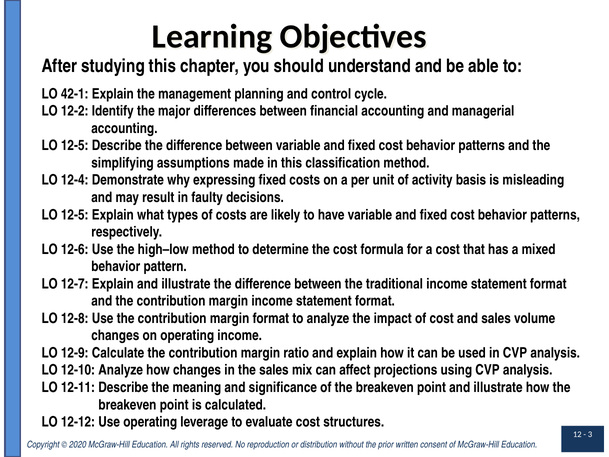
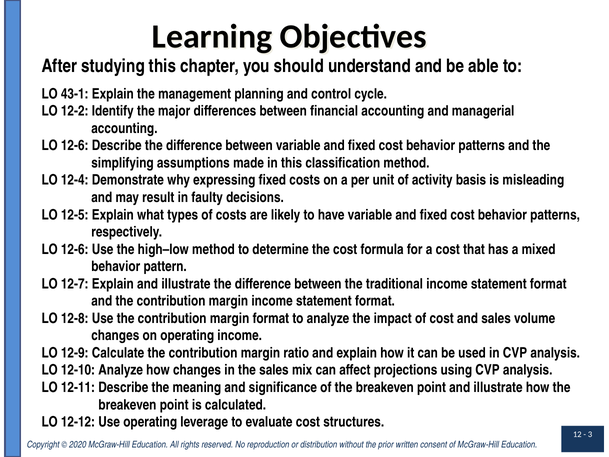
42-1: 42-1 -> 43-1 (75, 94)
12-5: 12-5 -> 12-6 (75, 146)
